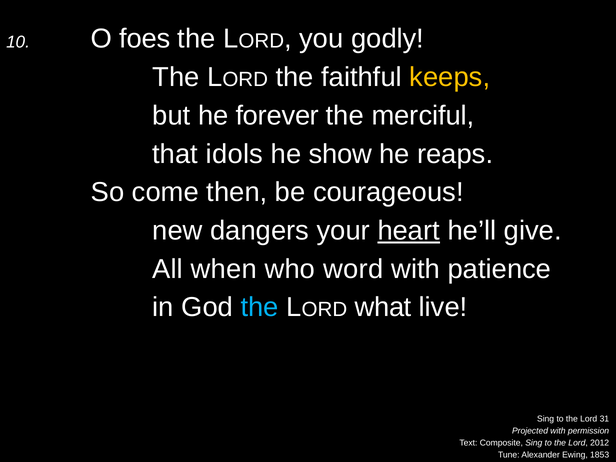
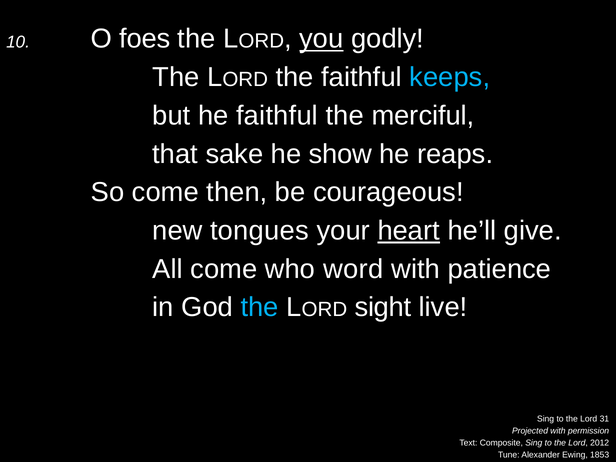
you underline: none -> present (321, 39)
keeps colour: yellow -> light blue (450, 77)
he forever: forever -> faithful (277, 116)
idols: idols -> sake (234, 154)
dangers: dangers -> tongues (259, 231)
All when: when -> come (224, 269)
what: what -> sight (383, 307)
